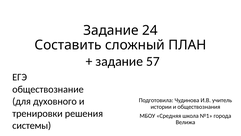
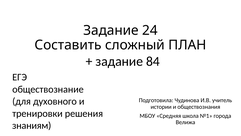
57: 57 -> 84 (153, 61)
системы: системы -> знаниям (32, 125)
